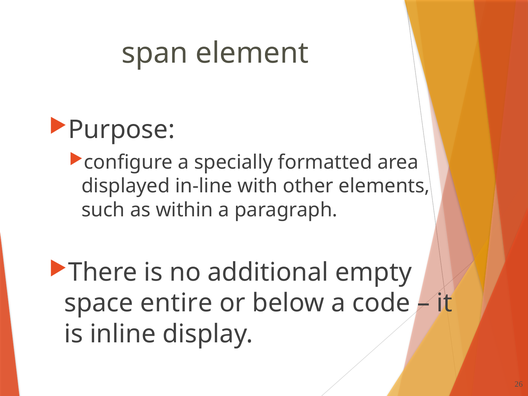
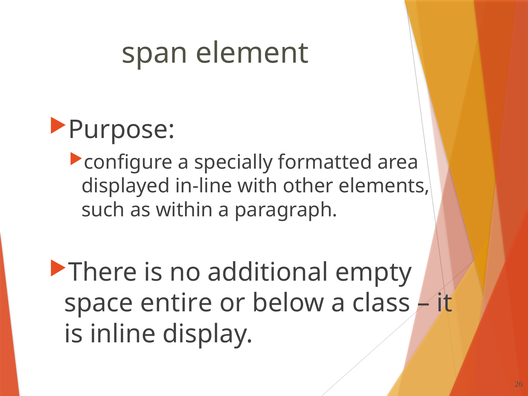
code: code -> class (381, 303)
